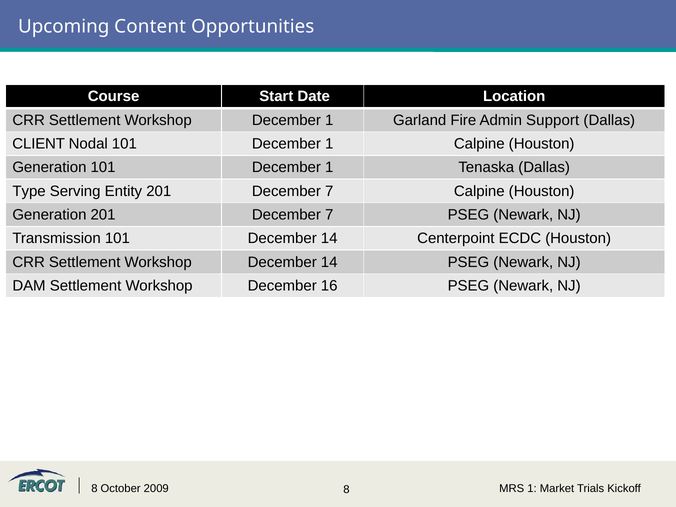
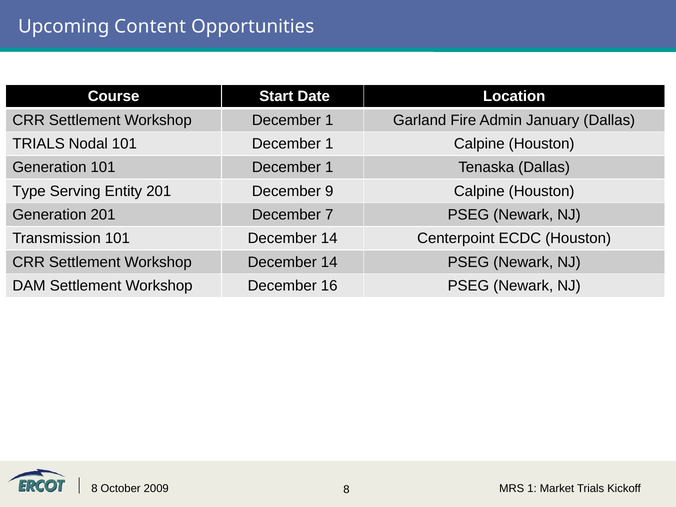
Support: Support -> January (553, 120)
CLIENT: CLIENT -> TRIALS (39, 144)
Entity 201 December 7: 7 -> 9 (329, 191)
